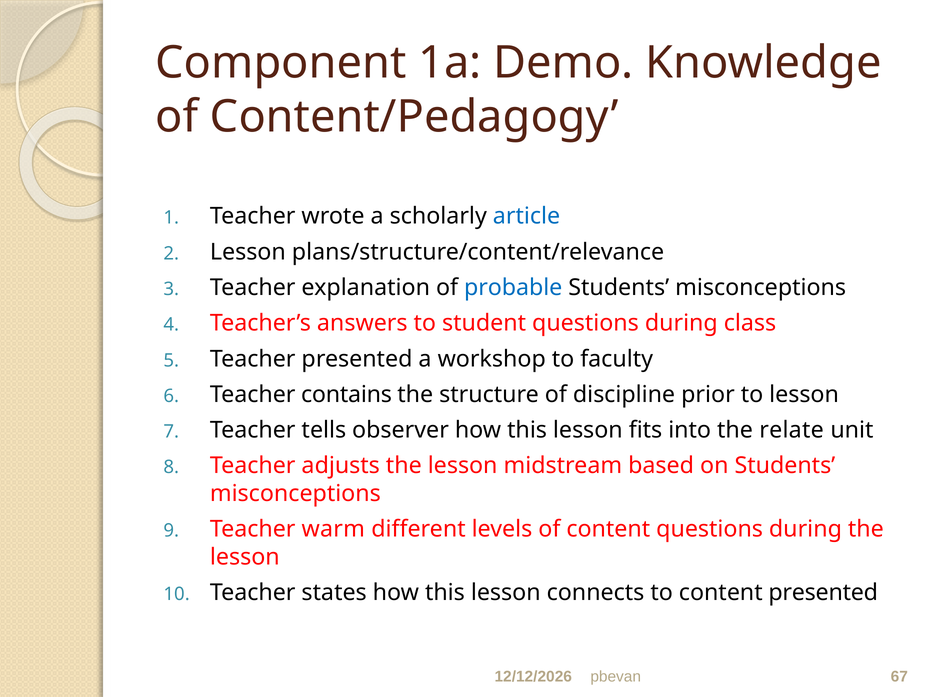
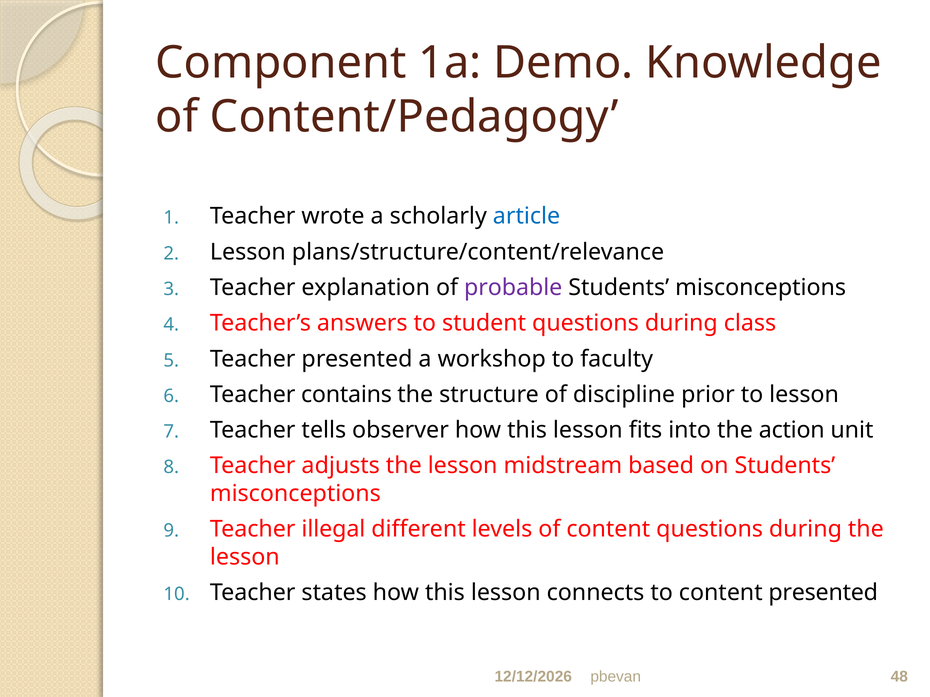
probable colour: blue -> purple (513, 288)
relate: relate -> action (792, 430)
warm: warm -> illegal (333, 530)
67: 67 -> 48 (899, 677)
